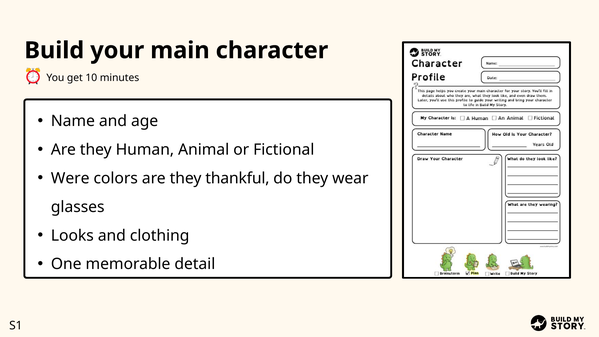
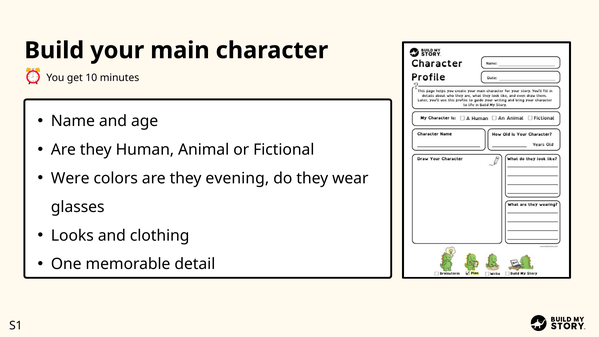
thankful: thankful -> evening (237, 178)
